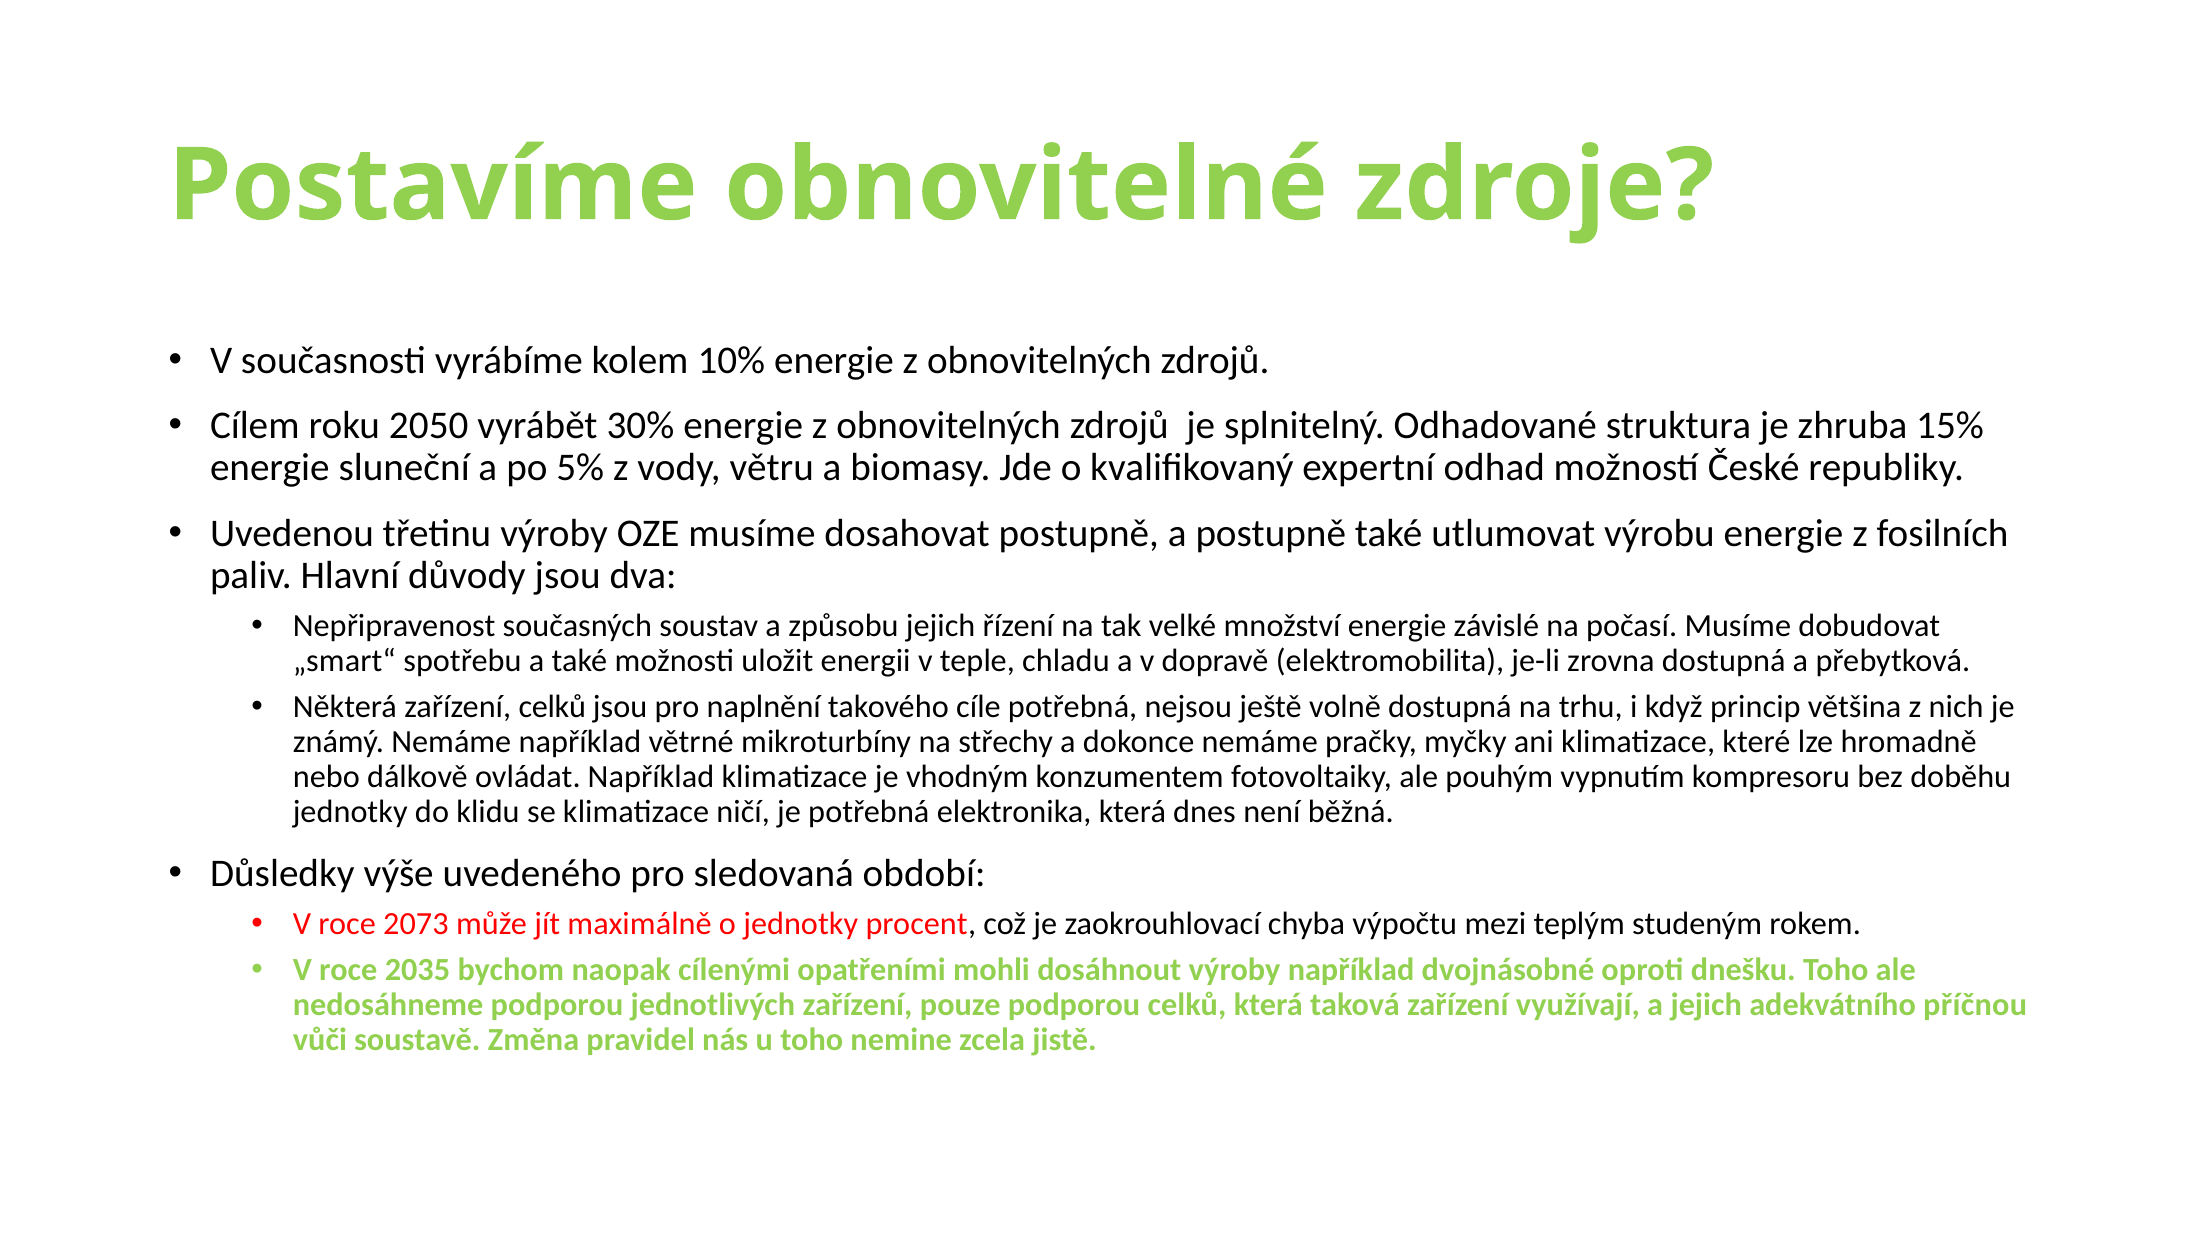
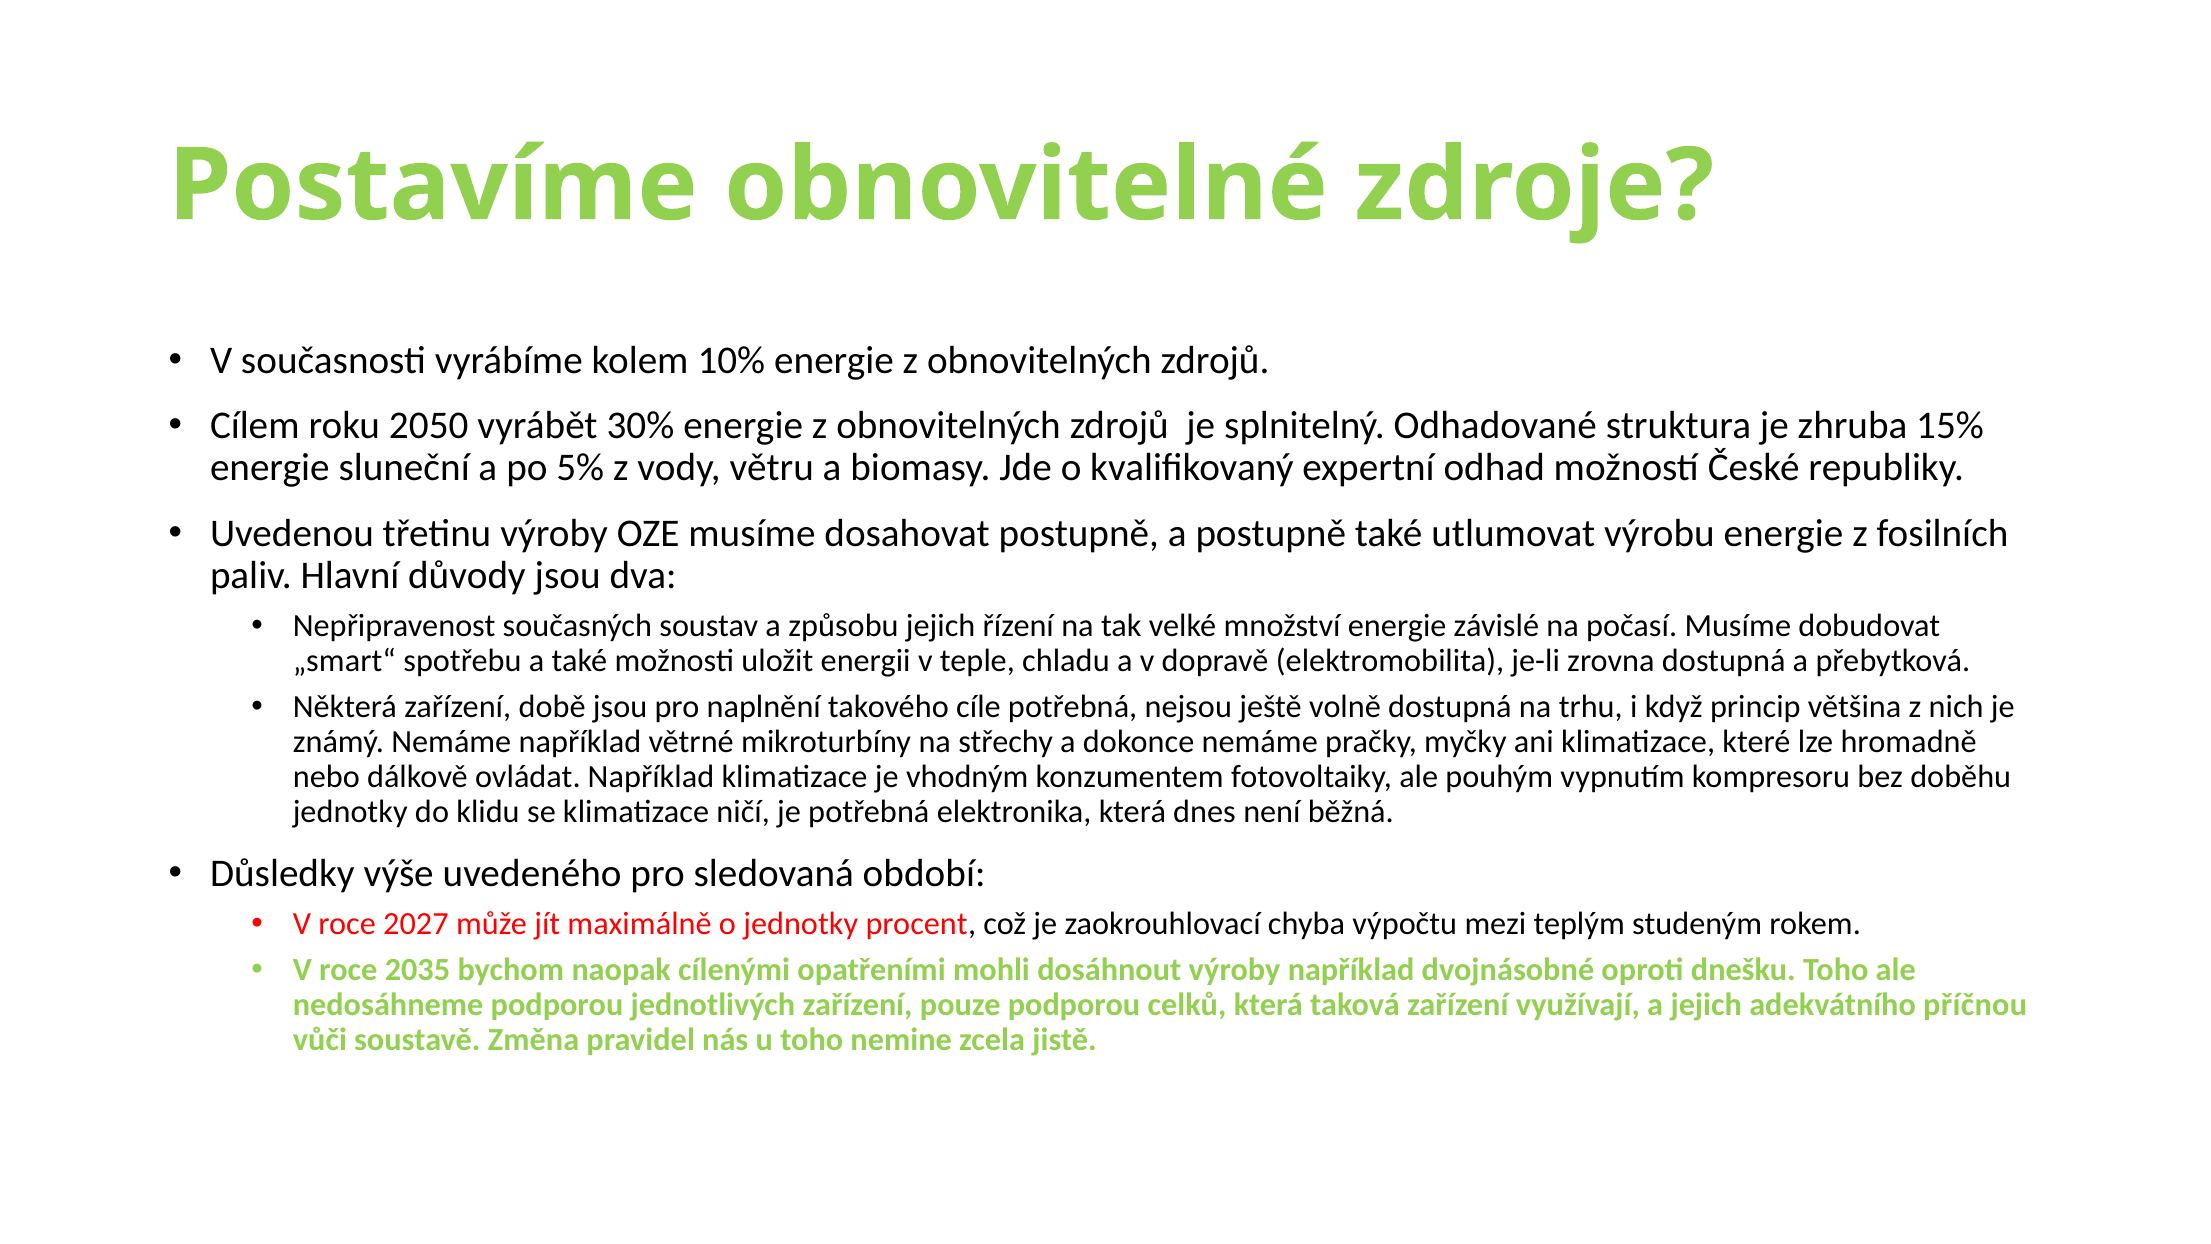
zařízení celků: celků -> době (552, 707)
2073: 2073 -> 2027 (416, 923)
